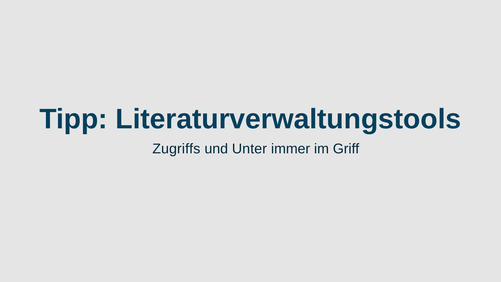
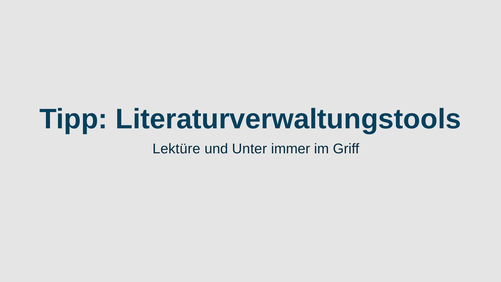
Zugriffs: Zugriffs -> Lektüre (176, 149)
